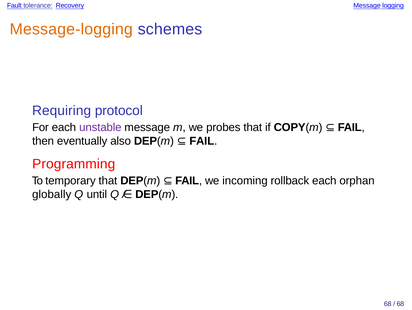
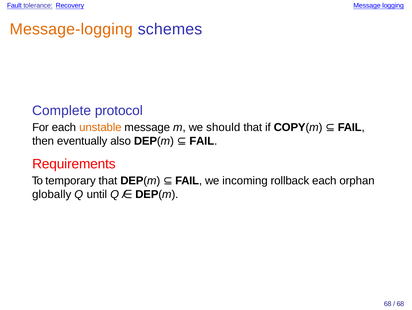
Requiring: Requiring -> Complete (62, 110)
unstable colour: purple -> orange (100, 127)
probes: probes -> should (223, 127)
Programming: Programming -> Requirements (74, 164)
